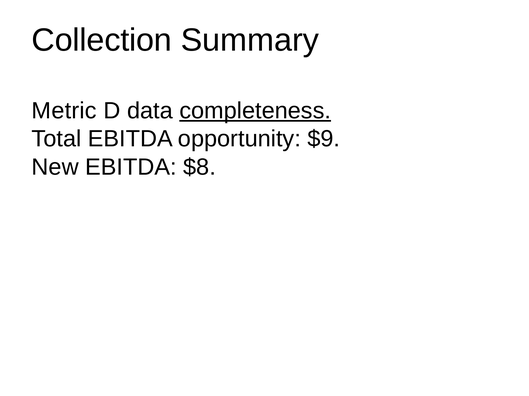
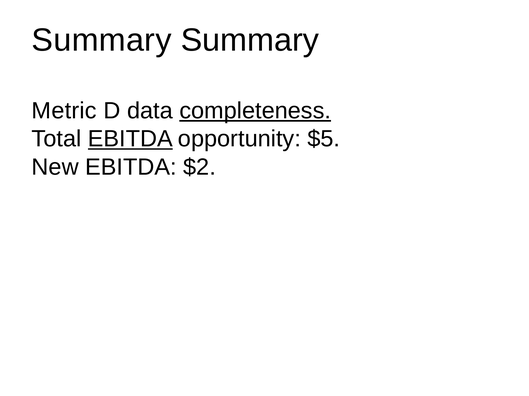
Collection: Collection -> Summary (102, 40)
EBITDA underline: none -> present (130, 139)
$9: $9 -> $5 (324, 139)
$8: $8 -> $2 (200, 167)
